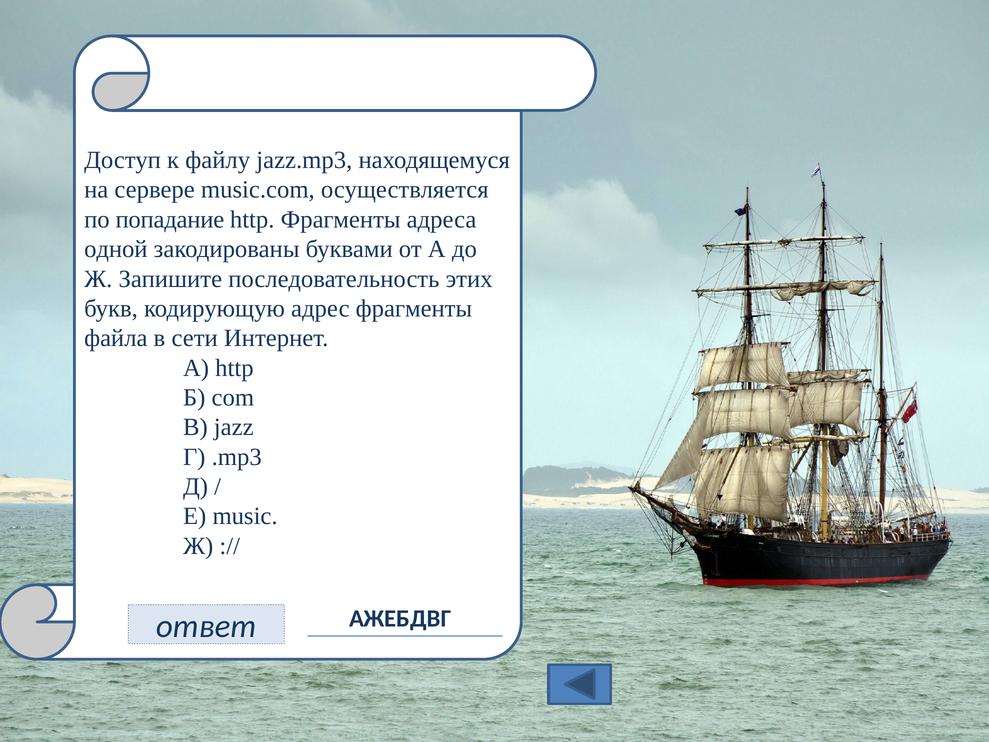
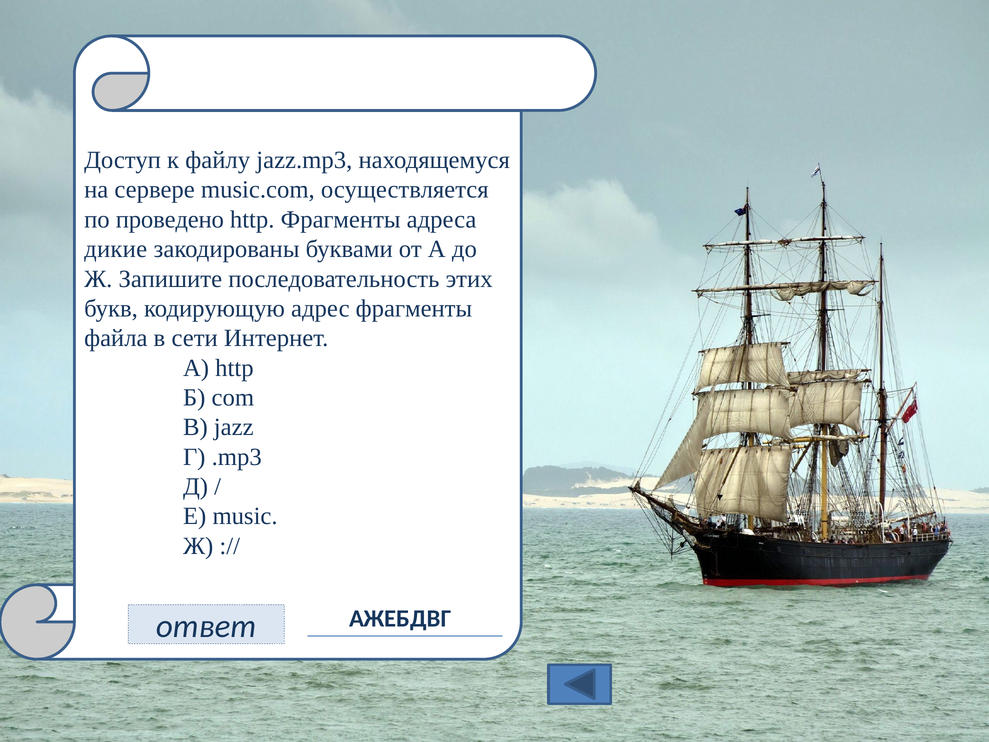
попадание: попадание -> проведено (170, 219)
одной: одной -> дикие (116, 249)
